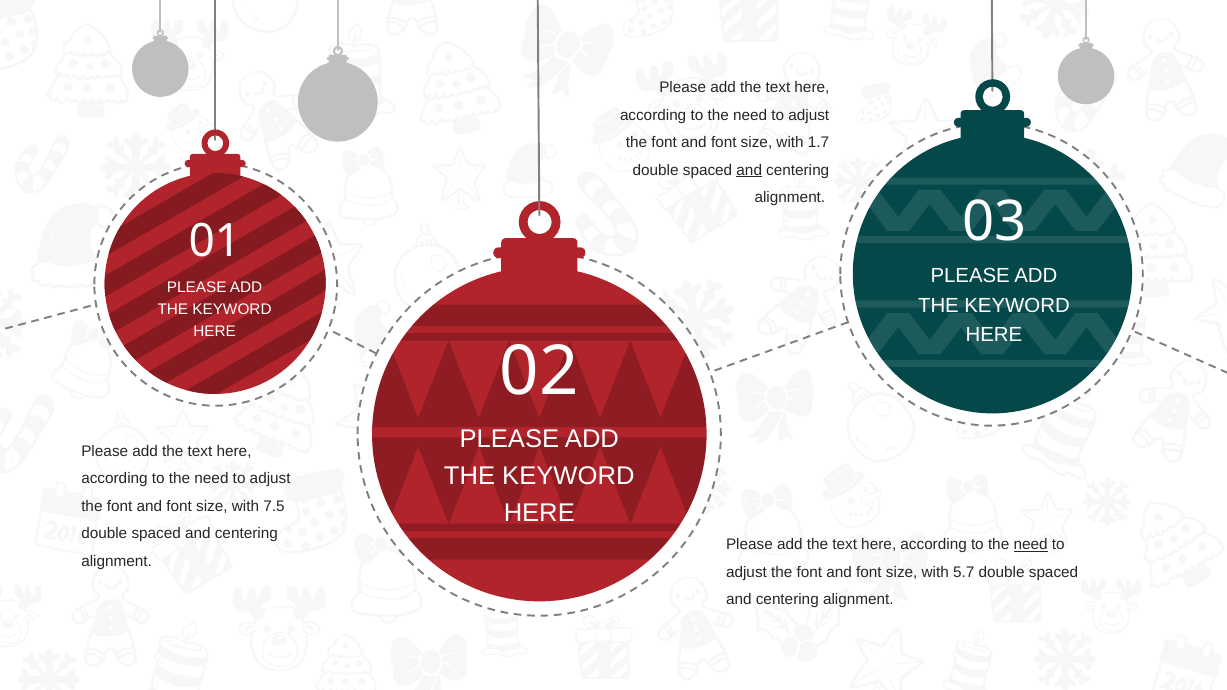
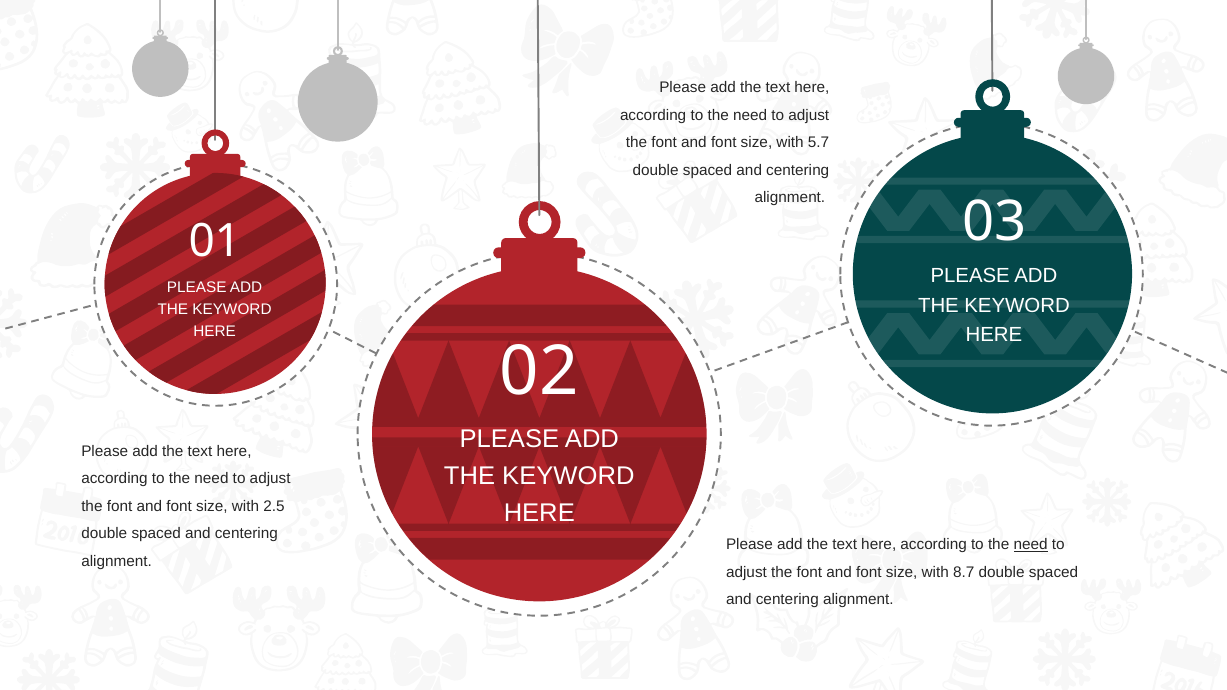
1.7: 1.7 -> 5.7 (819, 143)
and underline: present -> none (749, 170)
7.5: 7.5 -> 2.5 (274, 506)
5.7: 5.7 -> 8.7 (964, 572)
